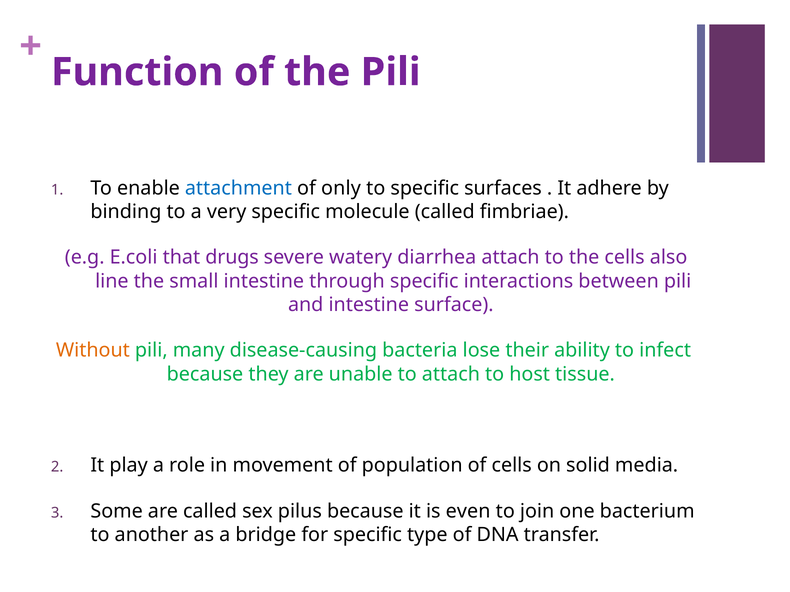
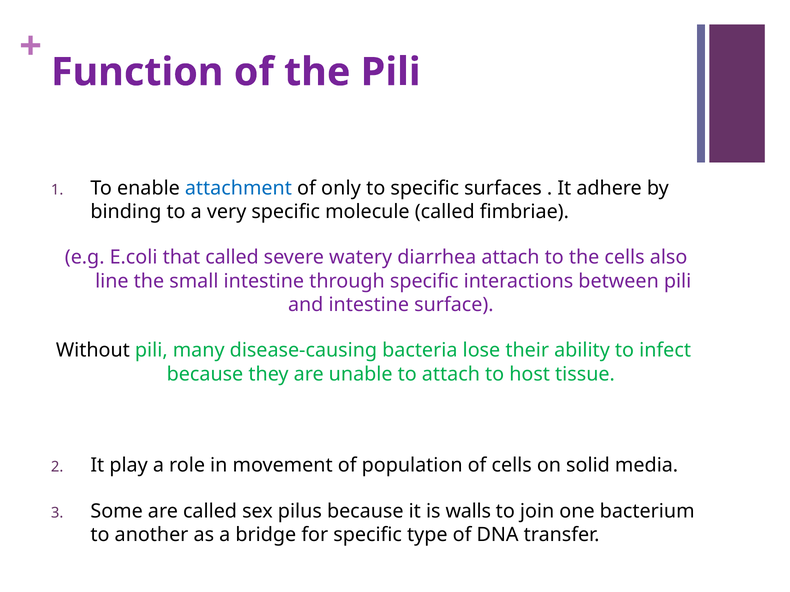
that drugs: drugs -> called (232, 258)
Without colour: orange -> black (93, 351)
even: even -> walls (468, 511)
